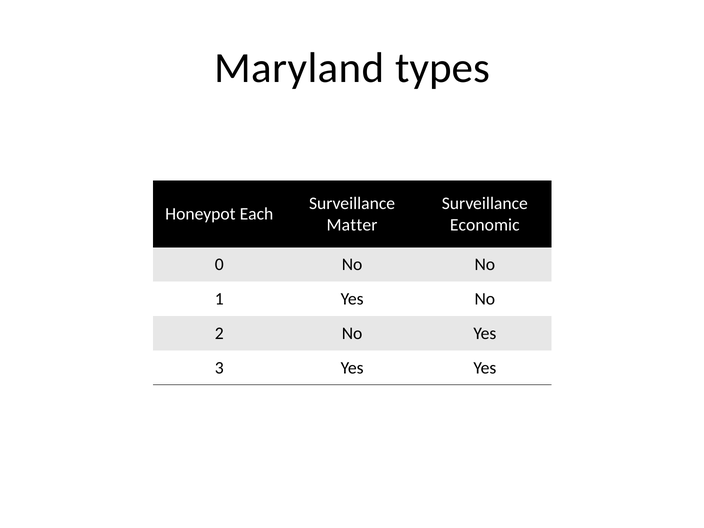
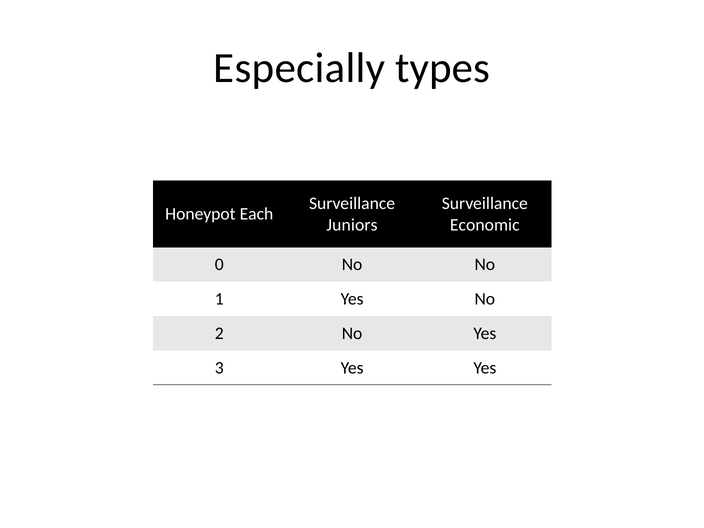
Maryland: Maryland -> Especially (299, 68)
Matter: Matter -> Juniors (352, 225)
